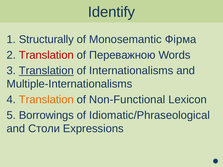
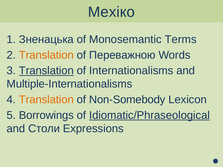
Identify: Identify -> Мехіко (111, 12)
Structurally: Structurally -> Зненацька (46, 40)
Фірма: Фірма -> Terms (181, 40)
Translation colour: red -> orange (46, 55)
Non-Functional: Non-Functional -> Non-Somebody (127, 100)
Idiomatic/Phraseological underline: none -> present (149, 115)
